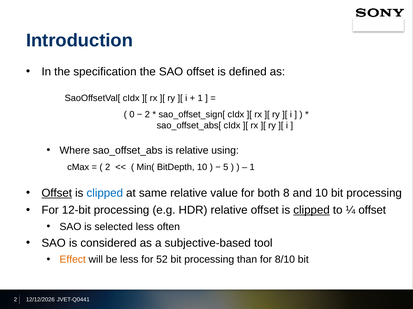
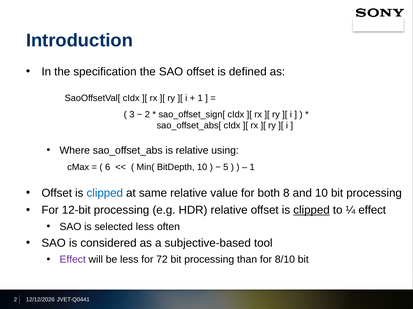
0: 0 -> 3 (132, 115)
2: 2 -> 6 (108, 168)
Offset underline: present -> none (57, 194)
¼ offset: offset -> effect (372, 211)
Effect colour: orange -> purple (73, 260)
52: 52 -> 72 (162, 260)
